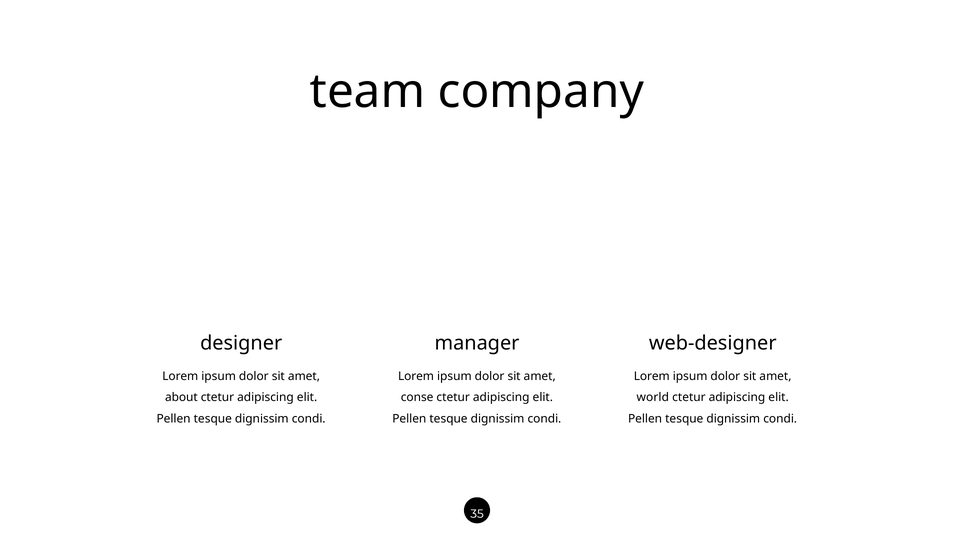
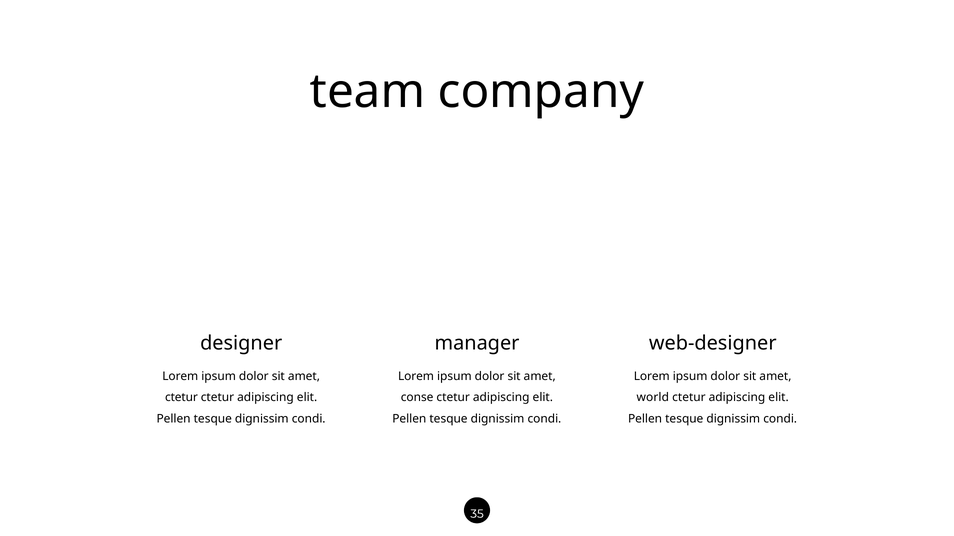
about: about -> ctetur (181, 398)
